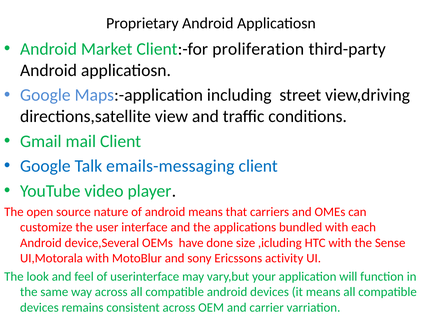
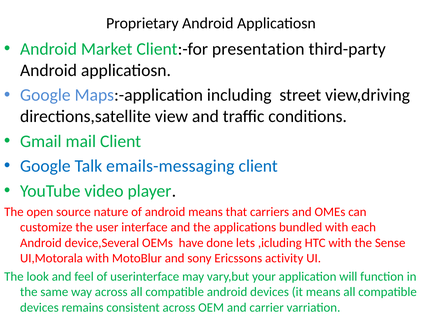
proliferation: proliferation -> presentation (258, 49)
size: size -> lets (245, 242)
